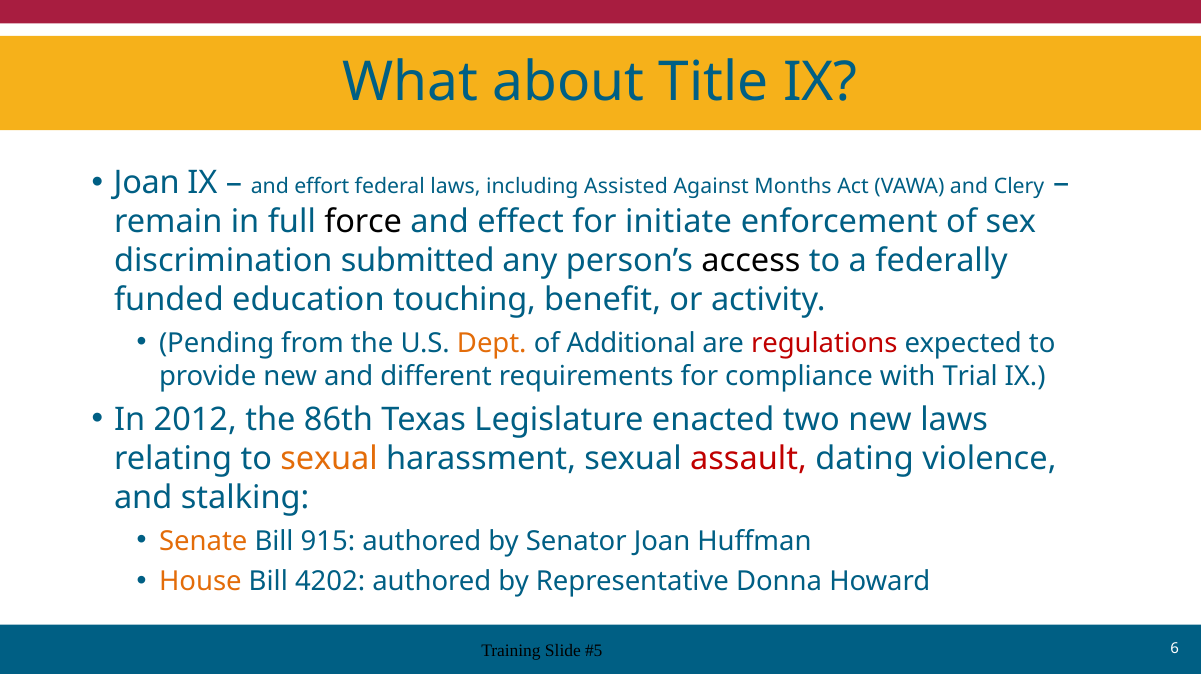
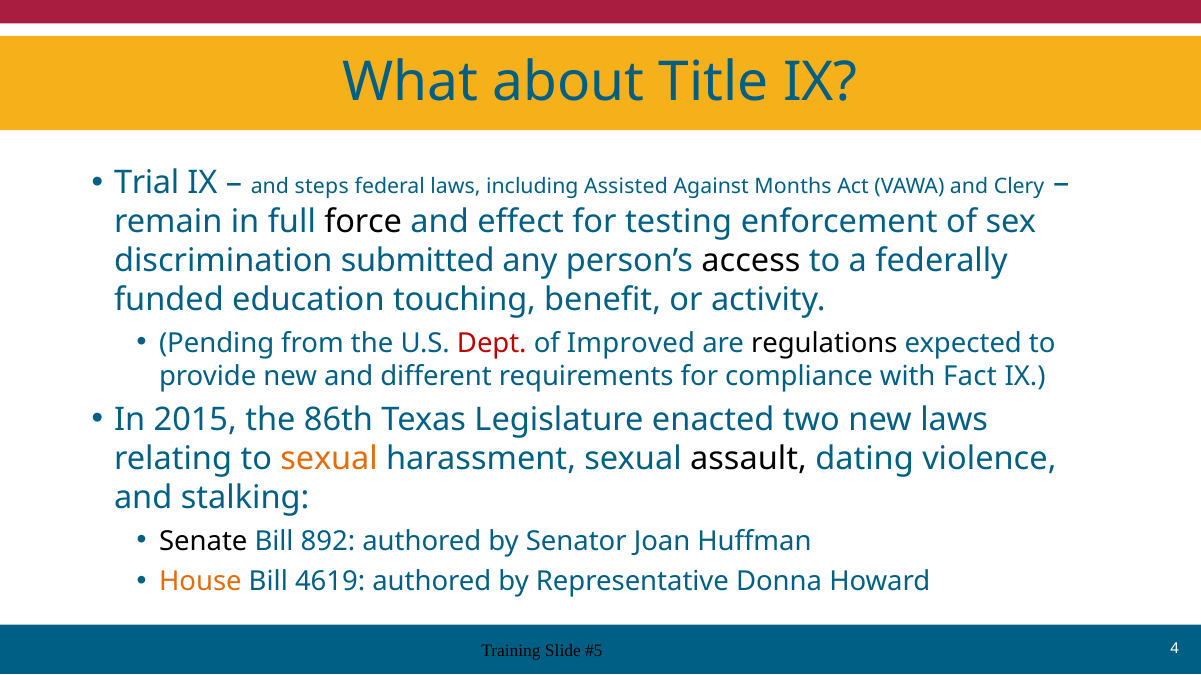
Joan: Joan -> Trial (147, 183)
effort: effort -> steps (322, 187)
initiate: initiate -> testing (679, 222)
Dept colour: orange -> red (492, 343)
Additional: Additional -> Improved (631, 343)
regulations colour: red -> black (824, 343)
Trial: Trial -> Fact (970, 376)
2012: 2012 -> 2015 (195, 420)
assault colour: red -> black (748, 459)
Senate colour: orange -> black (203, 542)
915: 915 -> 892 (328, 542)
4202: 4202 -> 4619 (330, 582)
6: 6 -> 4 (1175, 649)
